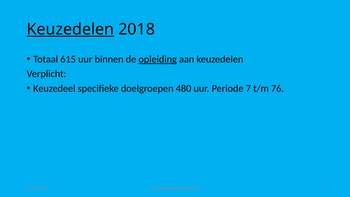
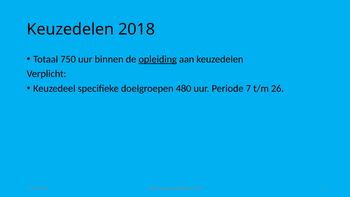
Keuzedelen underline: present -> none (70, 29)
615: 615 -> 750 (68, 59)
76: 76 -> 26 (277, 88)
